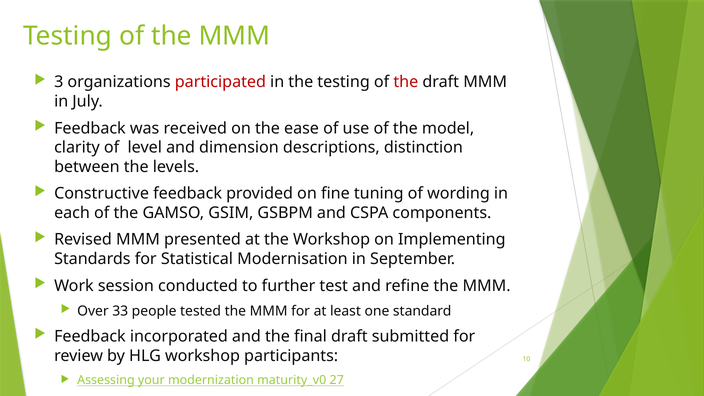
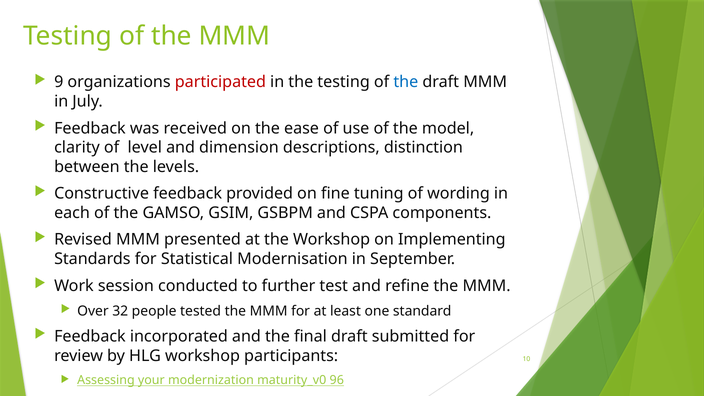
3: 3 -> 9 (59, 82)
the colour: red -> blue (406, 82)
33: 33 -> 32 (120, 311)
27: 27 -> 96 (337, 380)
